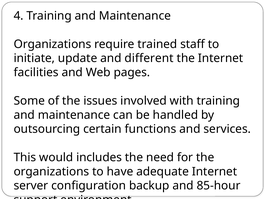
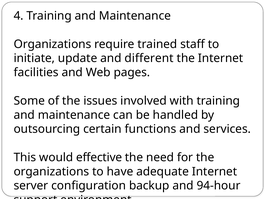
includes: includes -> effective (99, 157)
85-hour: 85-hour -> 94-hour (219, 185)
